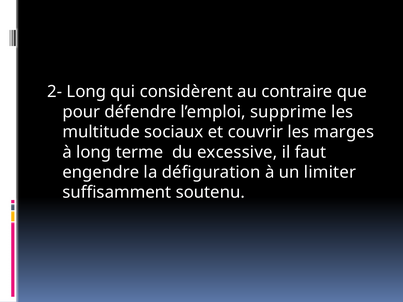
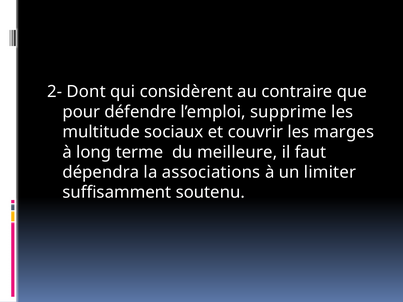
2- Long: Long -> Dont (86, 92)
excessive: excessive -> meilleure (237, 152)
engendre: engendre -> dépendra (101, 172)
défiguration: défiguration -> associations (211, 172)
